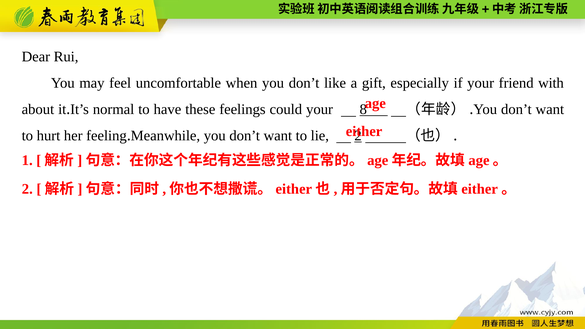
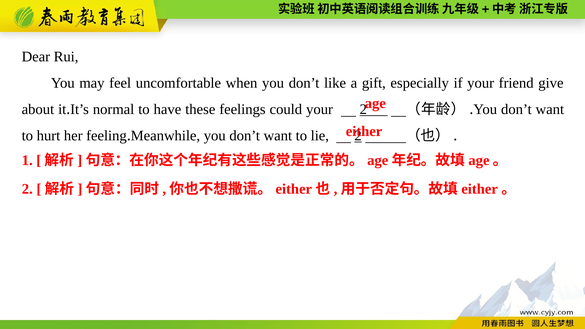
with: with -> give (551, 83)
your 8: 8 -> 2 (363, 109)
